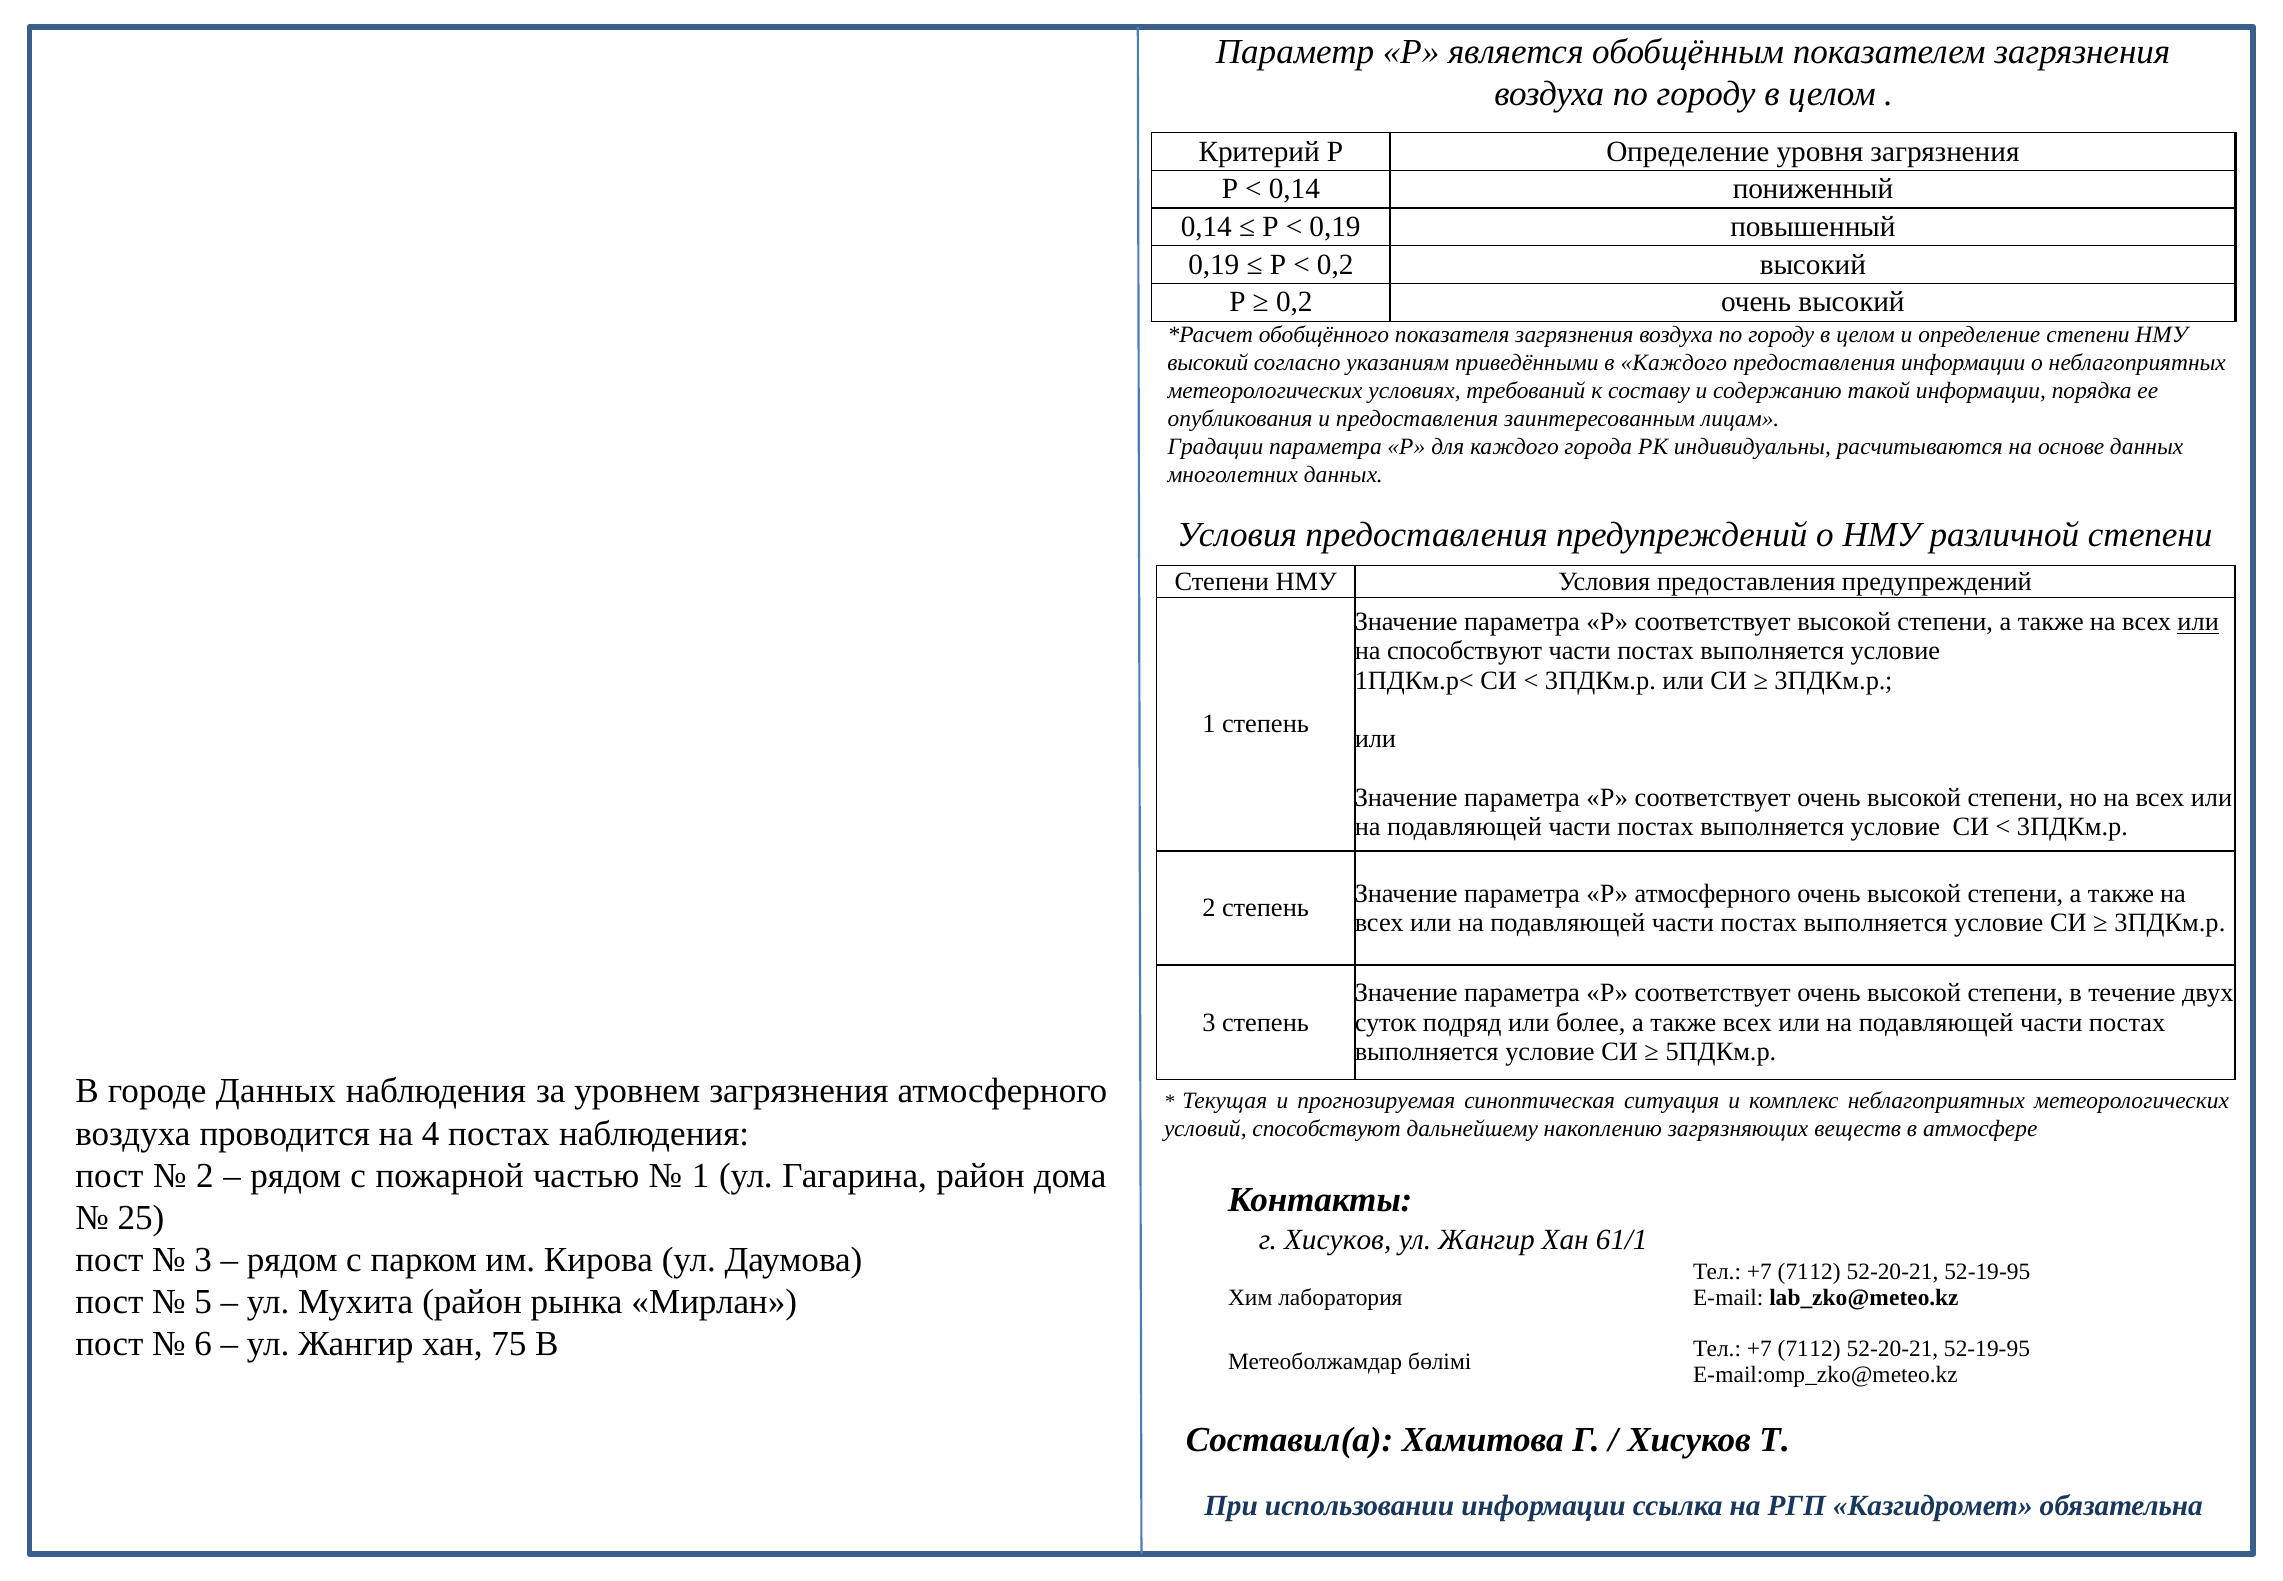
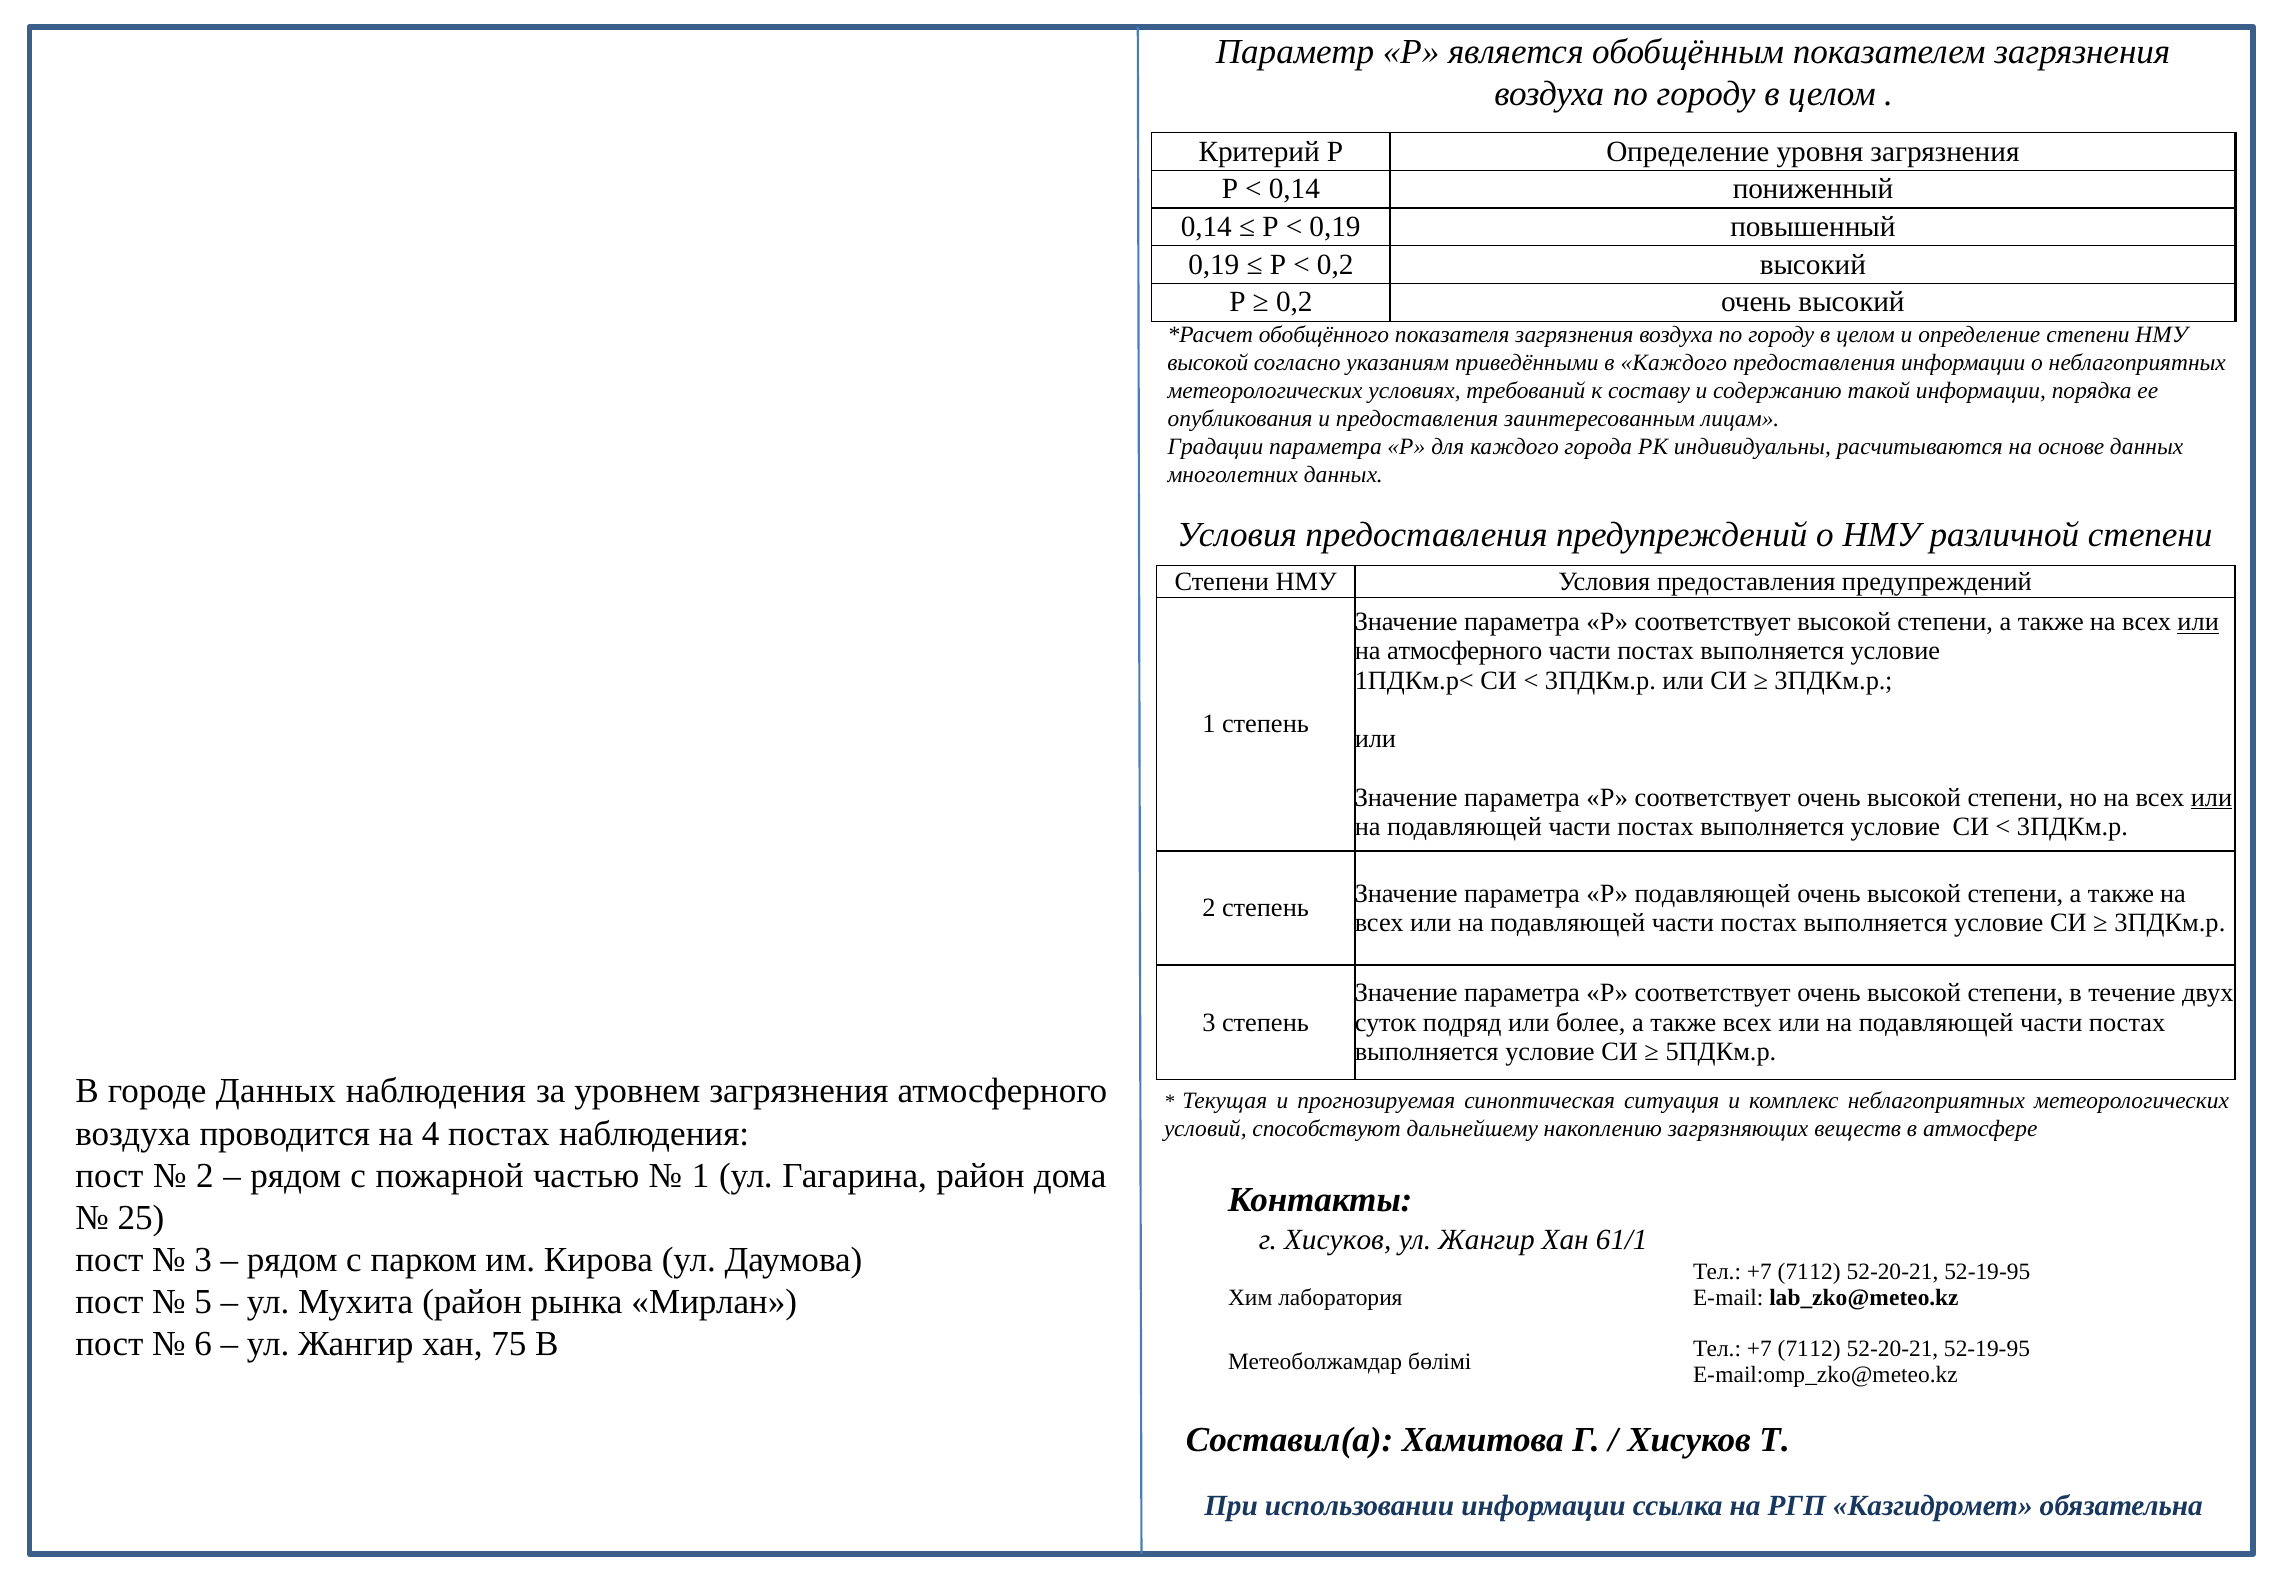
высокий: высокий -> высокой (1208, 363)
на способствуют: способствуют -> атмосферного (1465, 651)
или underline: none -> present (2212, 797)
Р атмосферного: атмосферного -> подавляющей (1713, 893)
